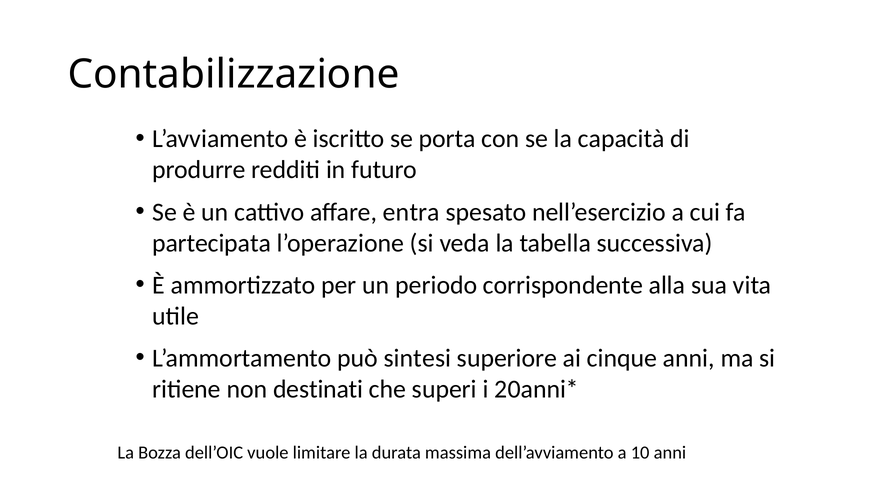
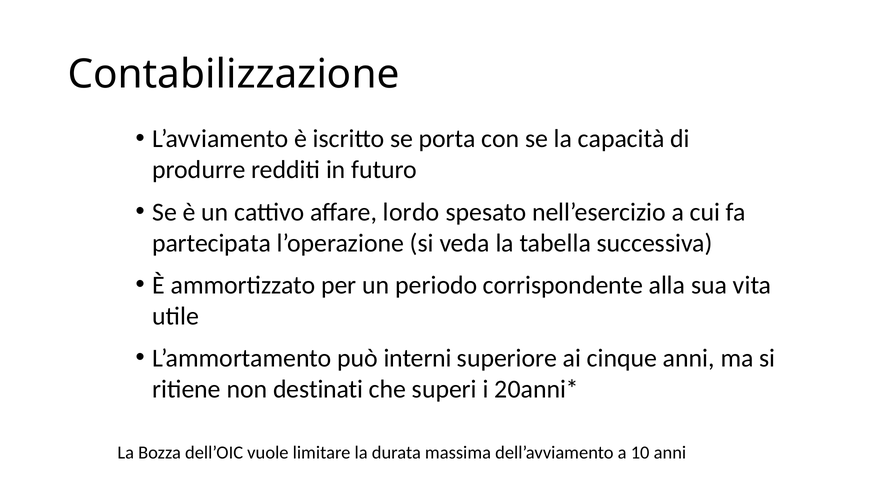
entra: entra -> lordo (411, 212)
sintesi: sintesi -> interni (418, 358)
